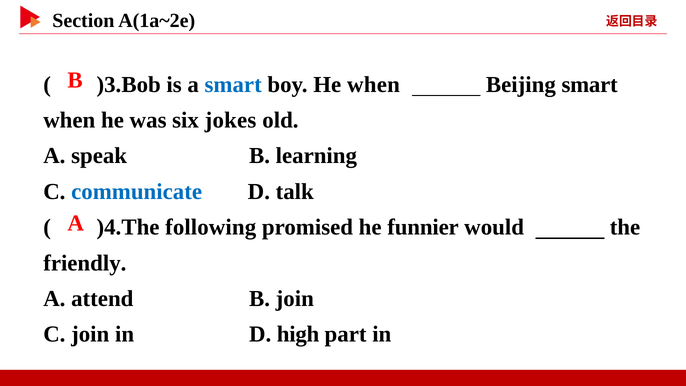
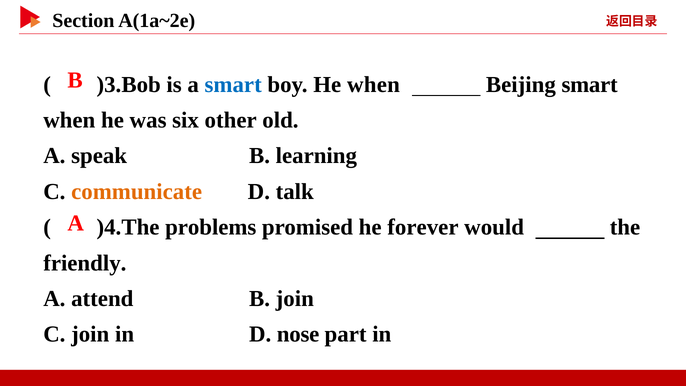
jokes: jokes -> other (231, 120)
communicate colour: blue -> orange (137, 192)
following: following -> problems (211, 227)
funnier: funnier -> forever (423, 227)
high: high -> nose (298, 334)
